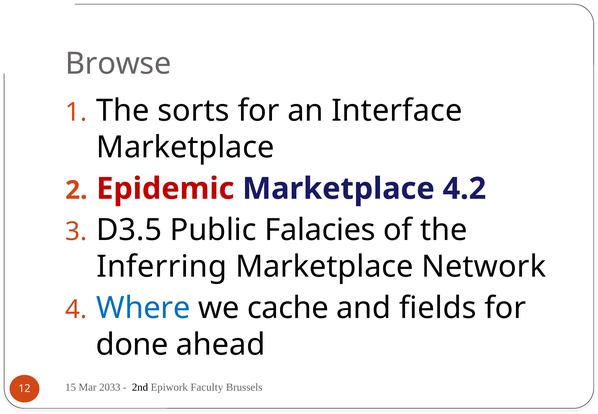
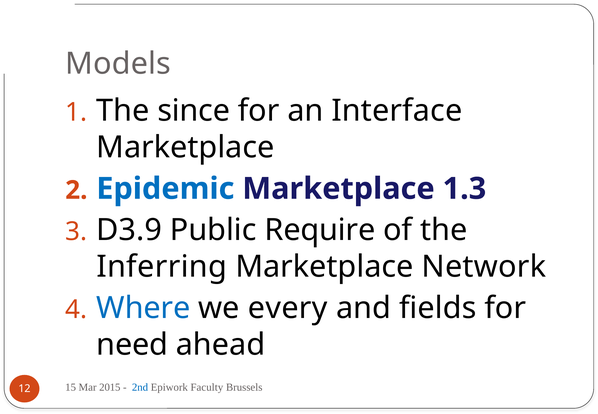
Browse: Browse -> Models (118, 64)
sorts: sorts -> since (194, 111)
Epidemic colour: red -> blue (165, 189)
4.2: 4.2 -> 1.3 (464, 189)
D3.5: D3.5 -> D3.9 (129, 230)
Falacies: Falacies -> Require (320, 230)
cache: cache -> every (288, 308)
done: done -> need (132, 345)
2033: 2033 -> 2015 (110, 387)
2nd colour: black -> blue (140, 387)
